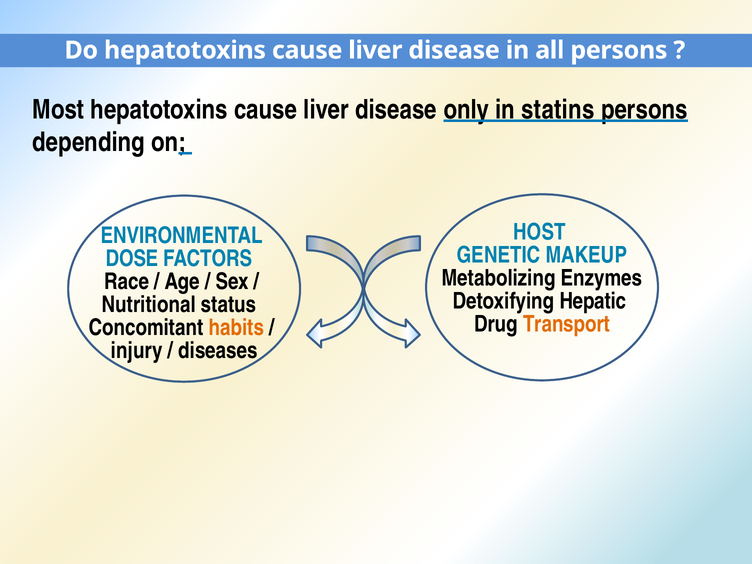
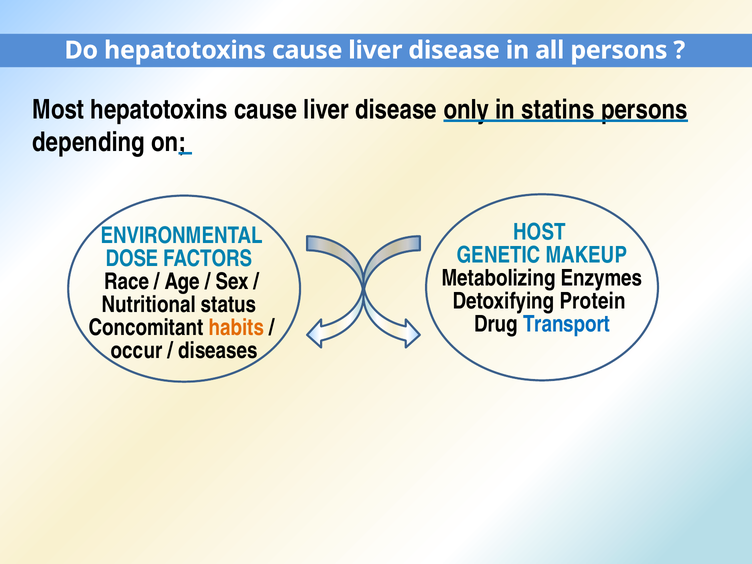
Hepatic: Hepatic -> Protein (593, 301)
Transport colour: orange -> blue (567, 324)
injury: injury -> occur (137, 351)
